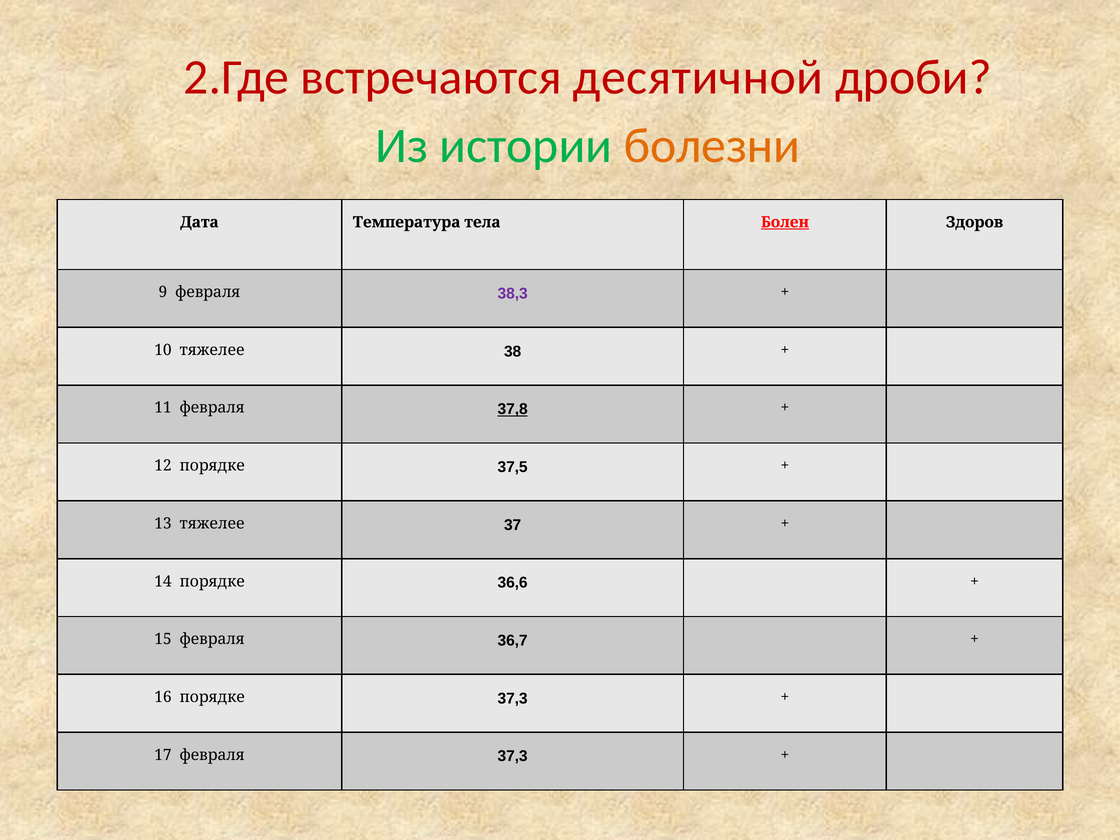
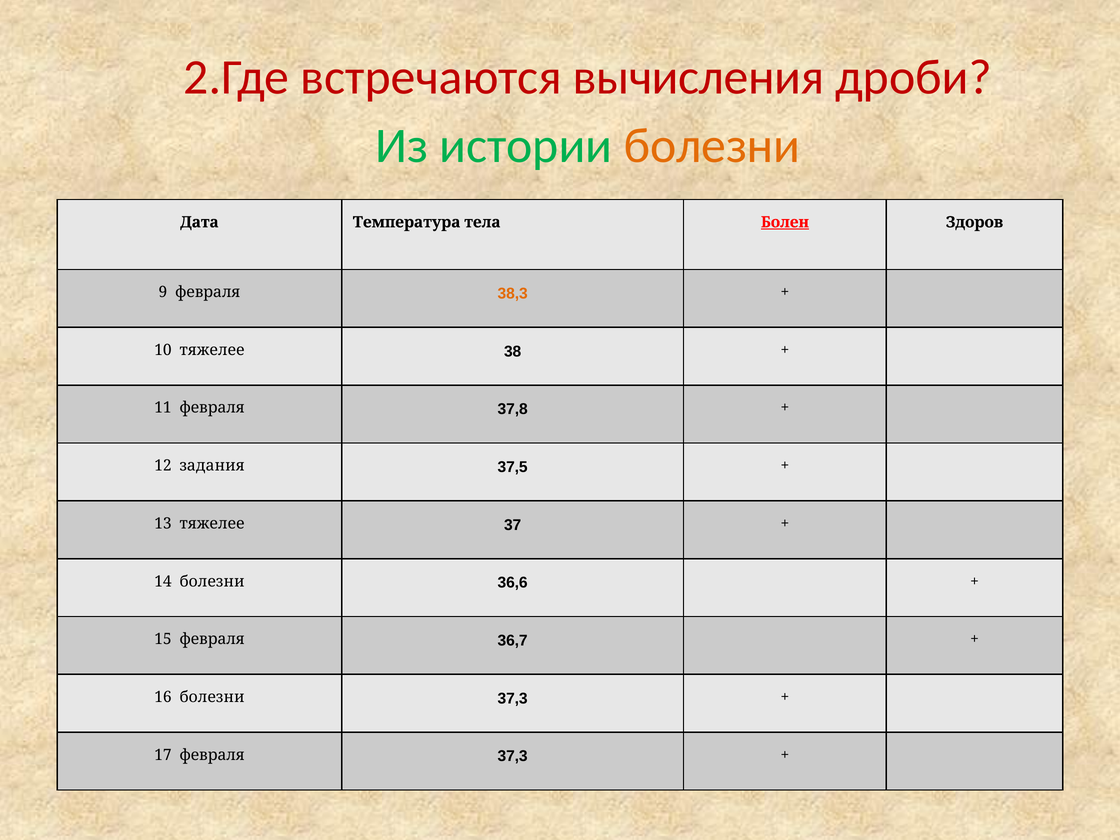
десятичной: десятичной -> вычисления (699, 77)
38,3 colour: purple -> orange (513, 294)
37,8 underline: present -> none (513, 409)
12 порядке: порядке -> задания (212, 466)
14 порядке: порядке -> болезни (212, 581)
16 порядке: порядке -> болезни (212, 697)
